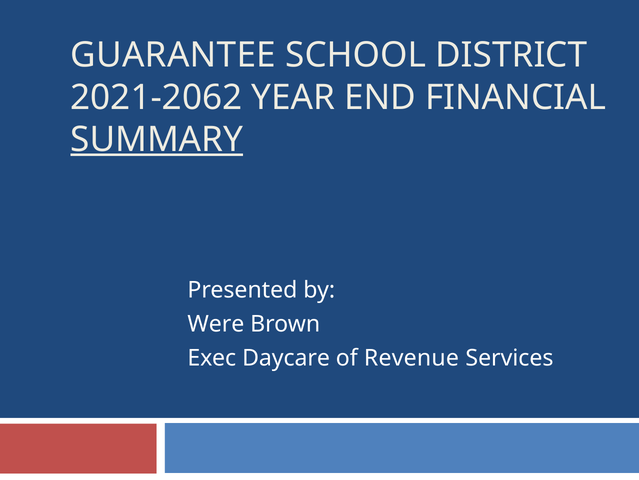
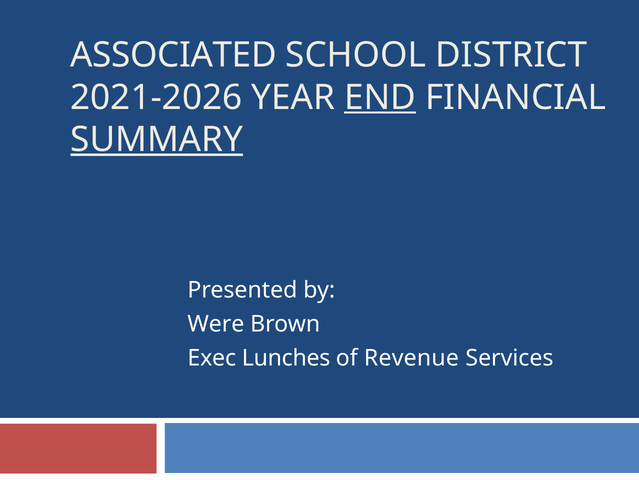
GUARANTEE: GUARANTEE -> ASSOCIATED (173, 55)
2021-2062: 2021-2062 -> 2021-2026 (156, 97)
END underline: none -> present (380, 97)
Daycare: Daycare -> Lunches (286, 358)
